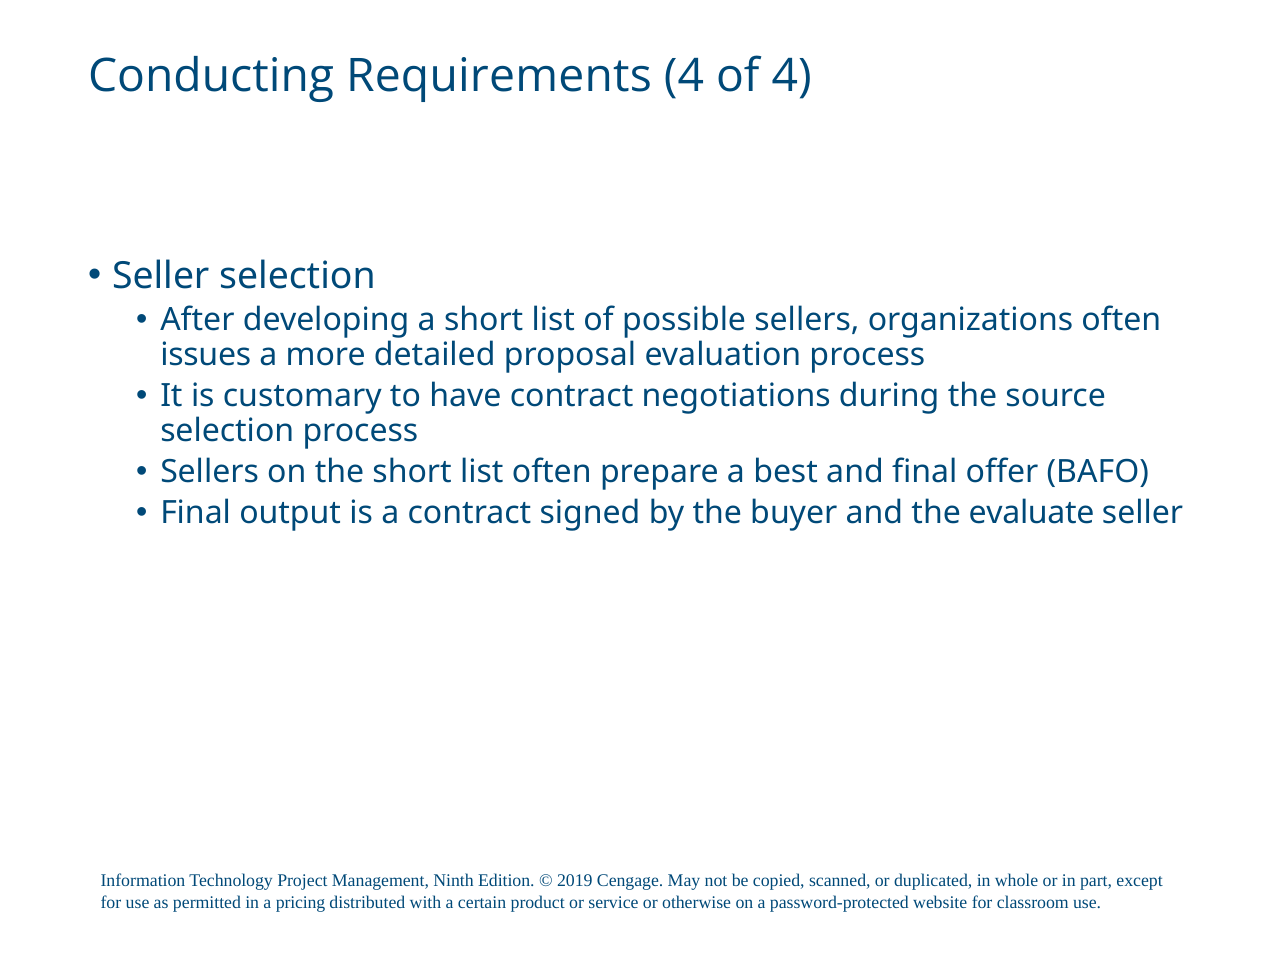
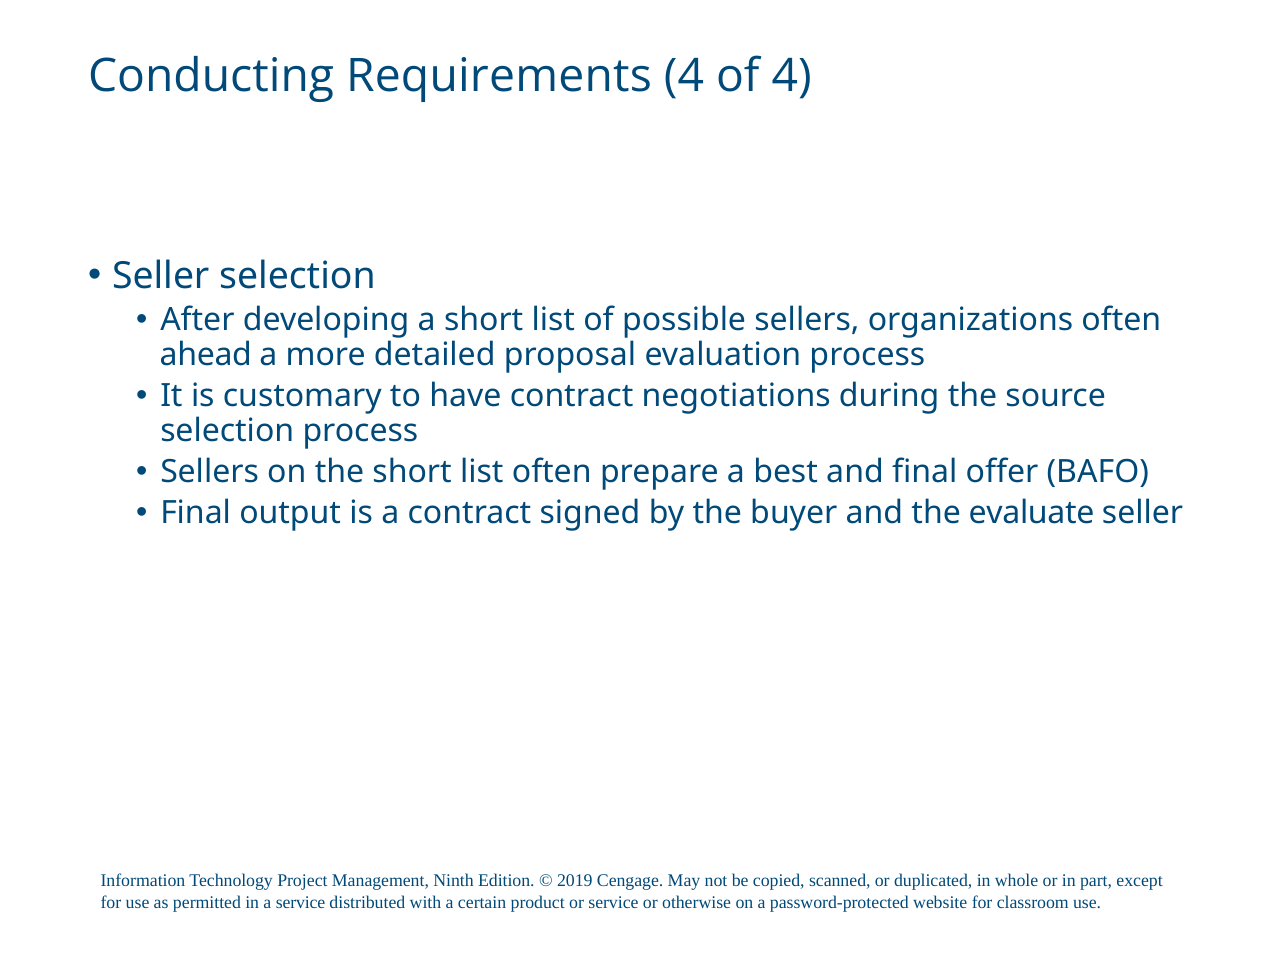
issues: issues -> ahead (206, 355)
a pricing: pricing -> service (301, 903)
